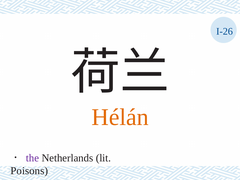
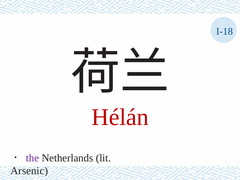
I-26: I-26 -> I-18 (224, 31)
Hélán colour: orange -> red (120, 117)
Poisons: Poisons -> Arsenic (29, 171)
